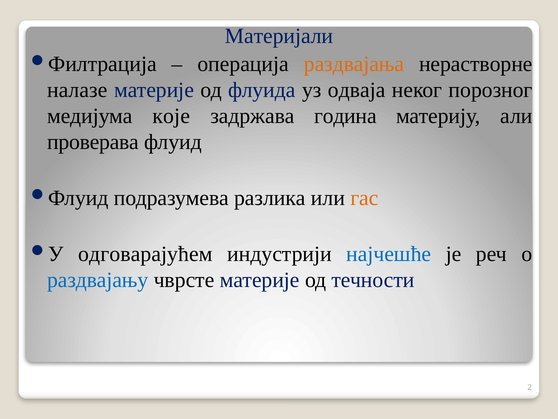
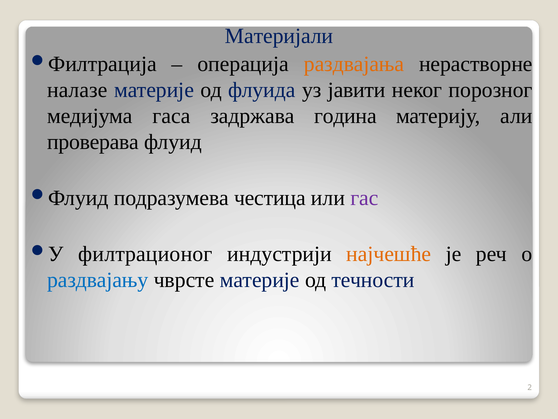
одваја: одваја -> јавити (357, 90)
које: које -> гаса (171, 116)
разлика: разлика -> честица (270, 198)
гас colour: orange -> purple (364, 198)
одговарајућем: одговарајућем -> филтрационог (145, 254)
најчешће colour: blue -> orange (389, 254)
